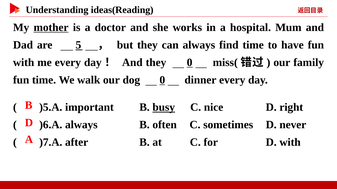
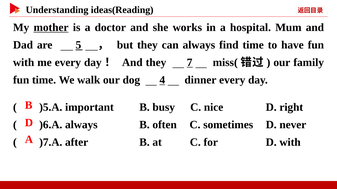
they 0: 0 -> 7 (190, 63)
dog 0: 0 -> 4 (162, 80)
busy underline: present -> none (164, 108)
